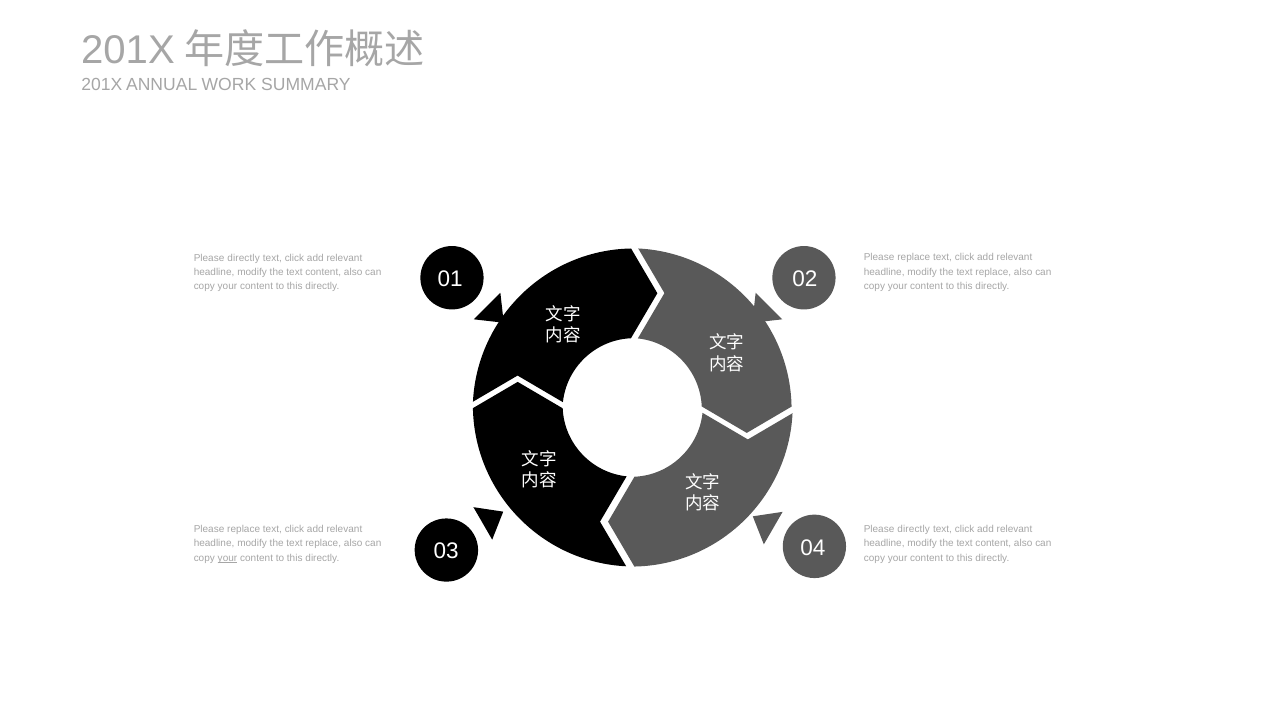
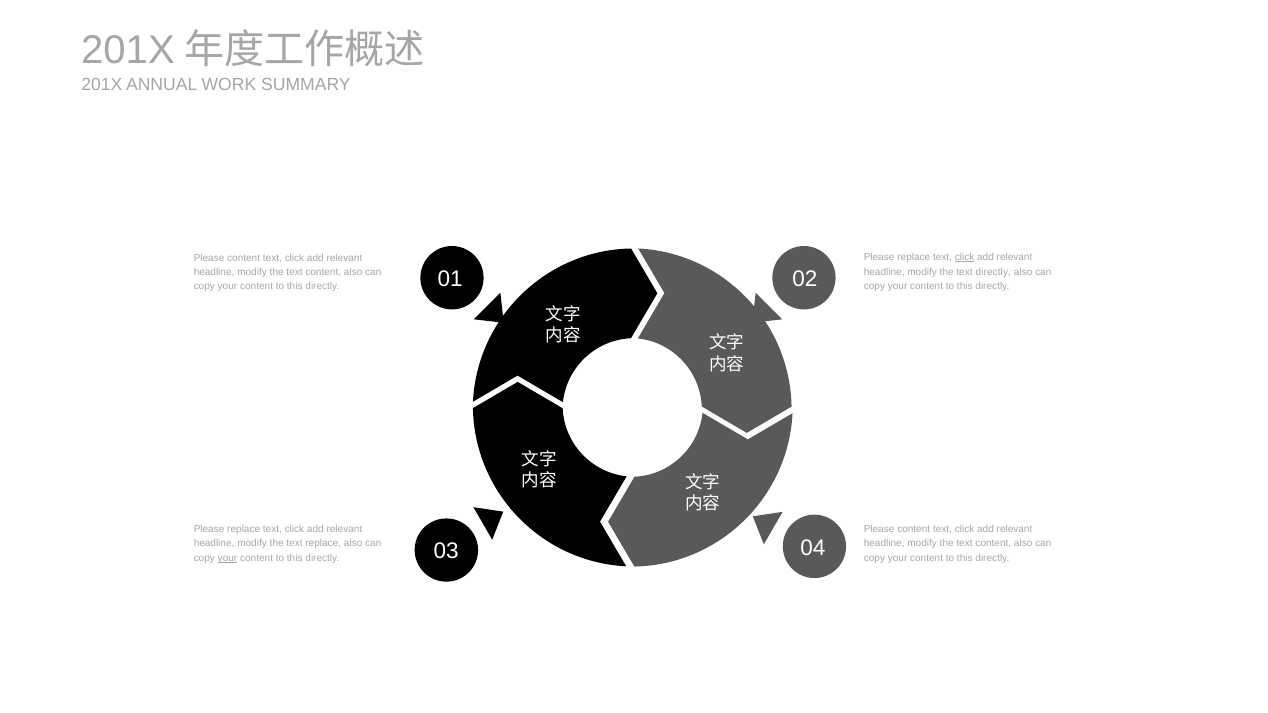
click underline: none -> present (965, 257)
directly: directly -> content (244, 258)
replace: replace -> directly (993, 272)
directly: directly -> content (914, 529)
